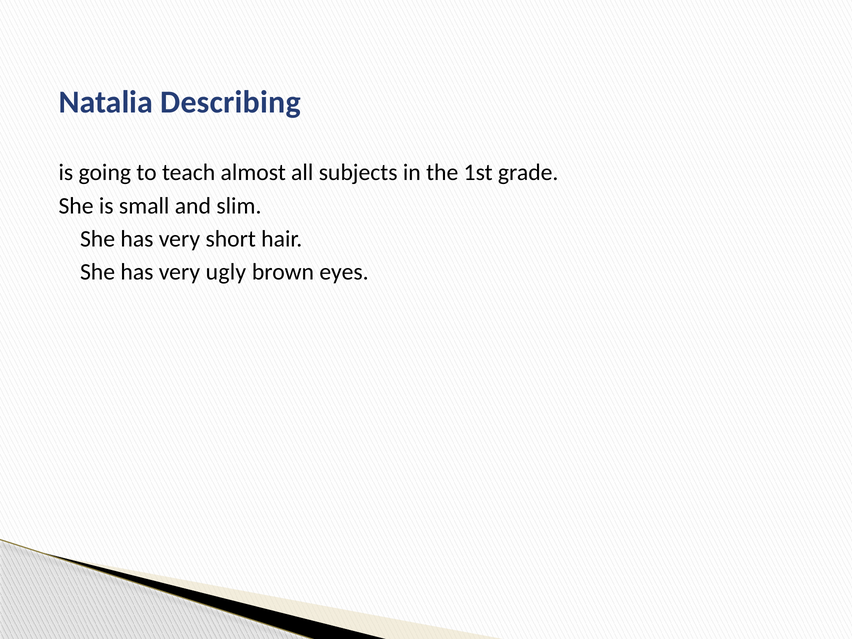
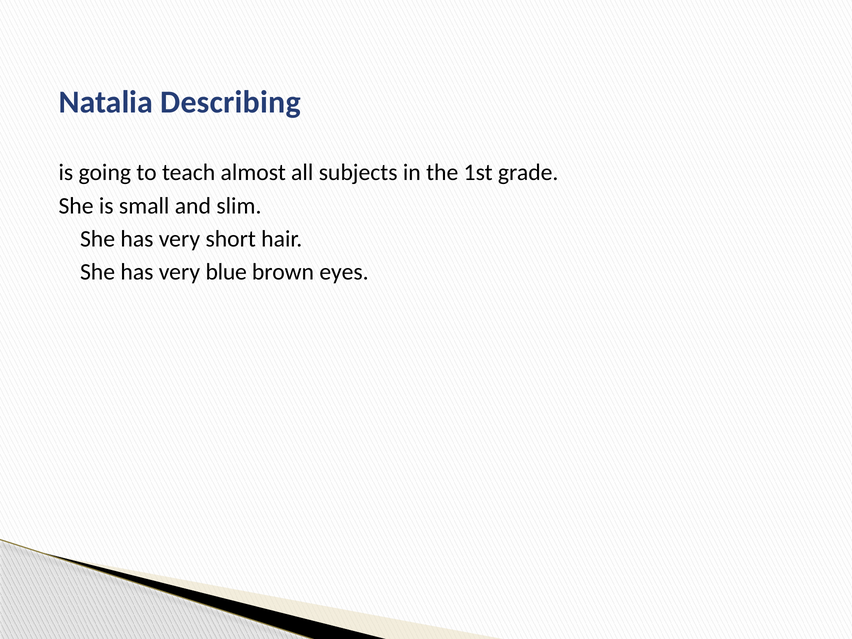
ugly: ugly -> blue (226, 272)
